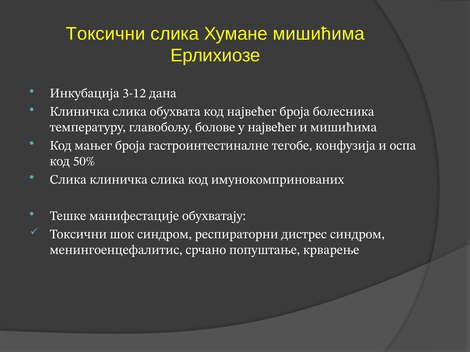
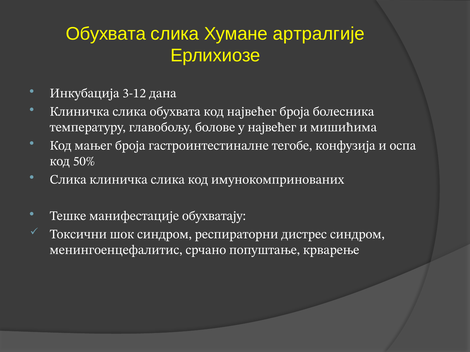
Токсични: Токсични -> Обухвата (106, 34)
Хумане мишићима: мишићима -> артралгије (319, 34)
